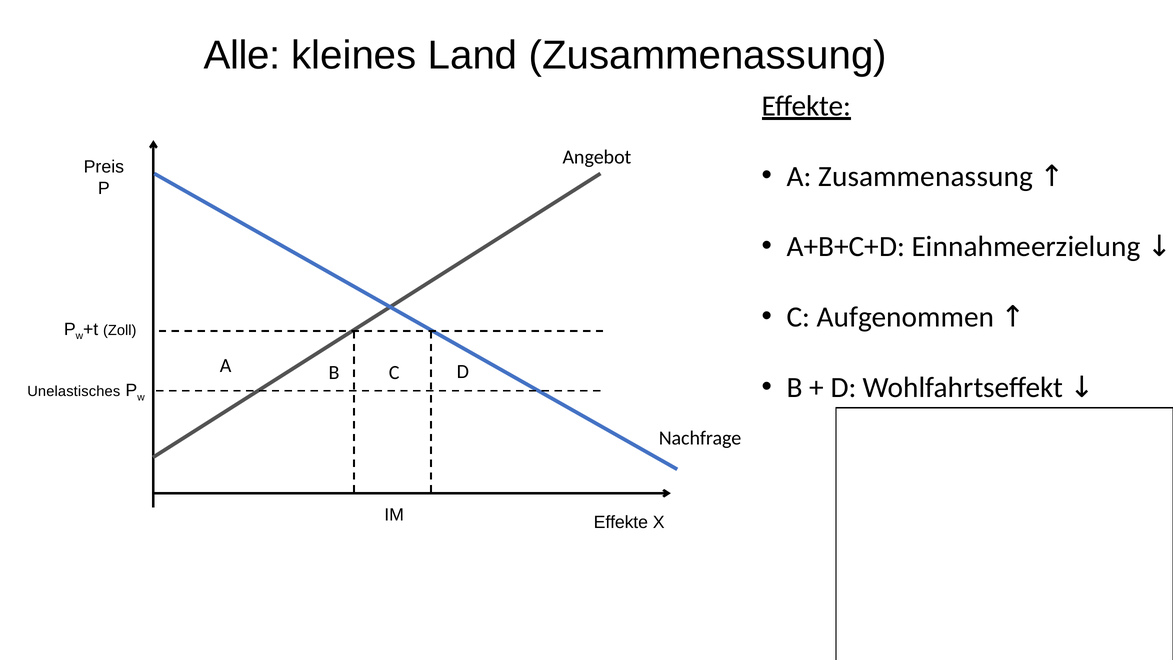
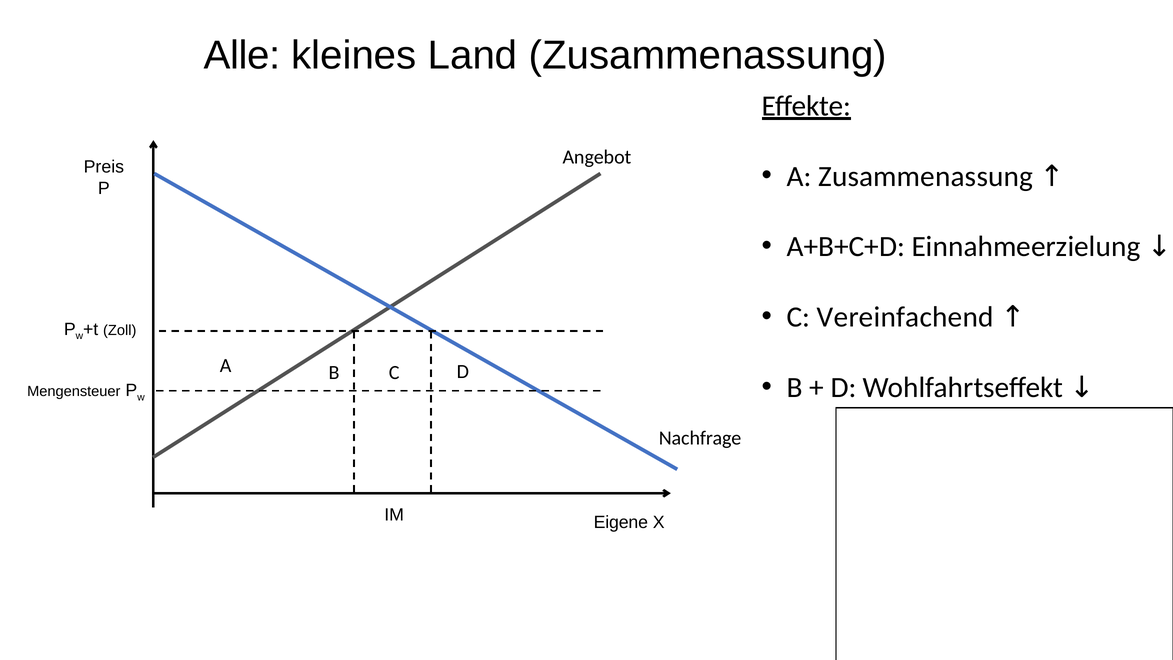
Aufgenommen: Aufgenommen -> Vereinfachend (905, 317)
Unelastisches: Unelastisches -> Mengensteuer (74, 391)
Effekte: Effekte -> Eigene (621, 522)
